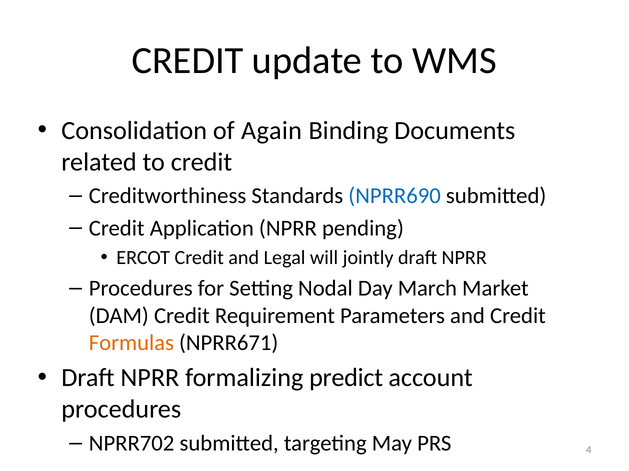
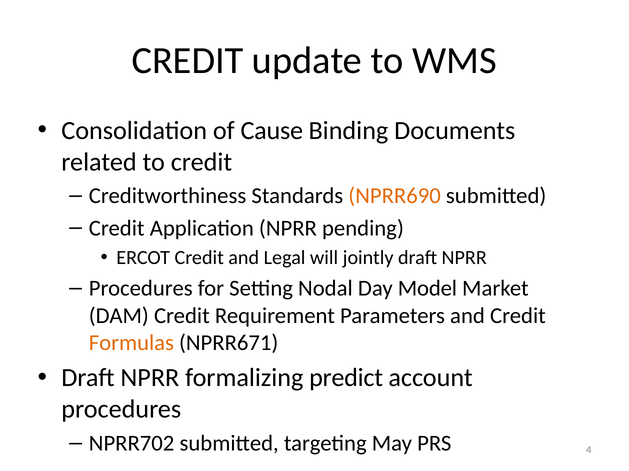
Again: Again -> Cause (272, 131)
NPRR690 colour: blue -> orange (395, 196)
March: March -> Model (427, 289)
